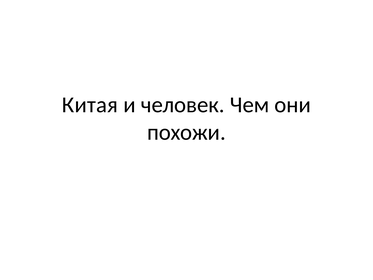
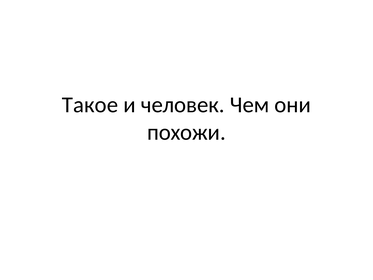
Китая: Китая -> Такое (90, 105)
